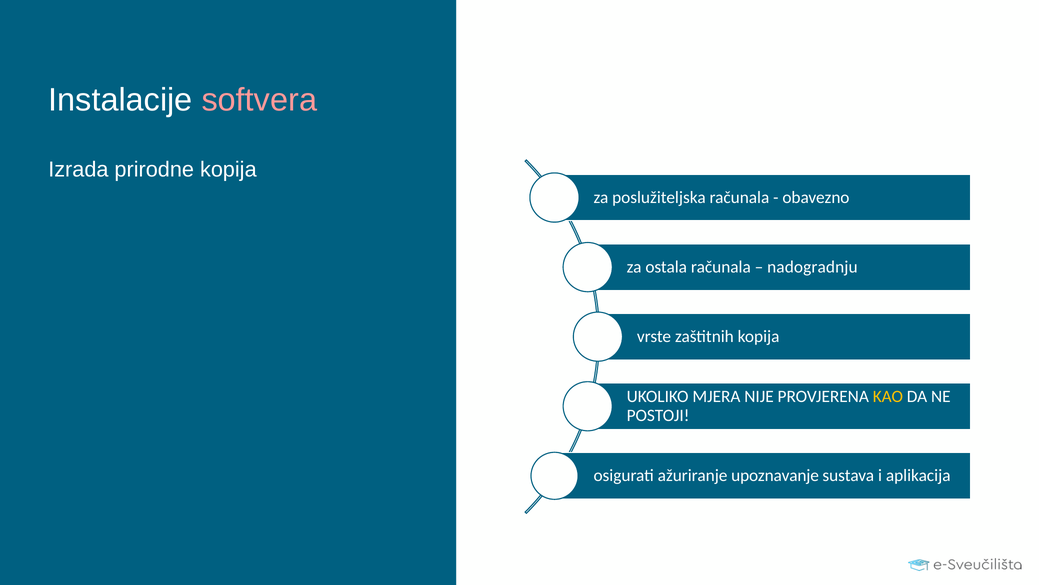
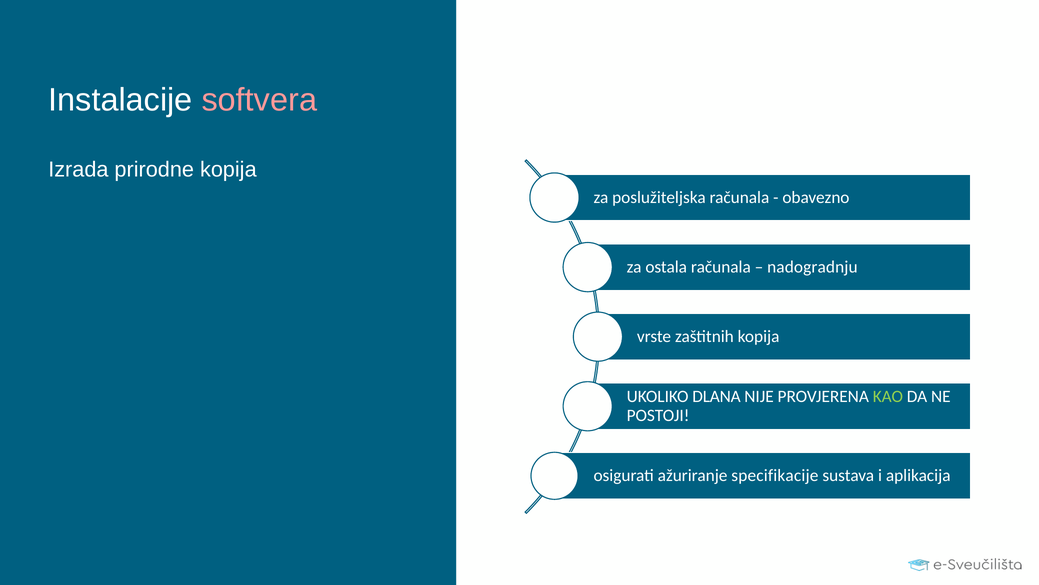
MJERA: MJERA -> DLANA (716, 396)
KAO colour: yellow -> light green (888, 396)
upoznavanje: upoznavanje -> specifikacije (775, 475)
